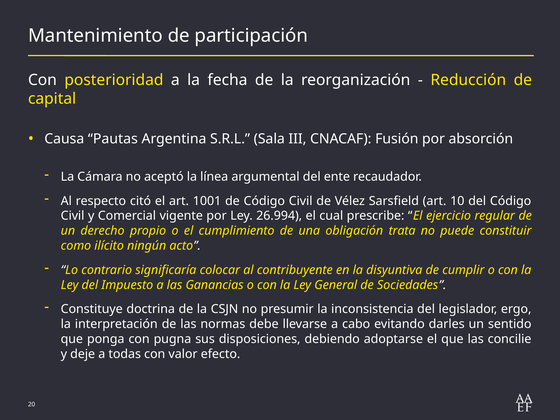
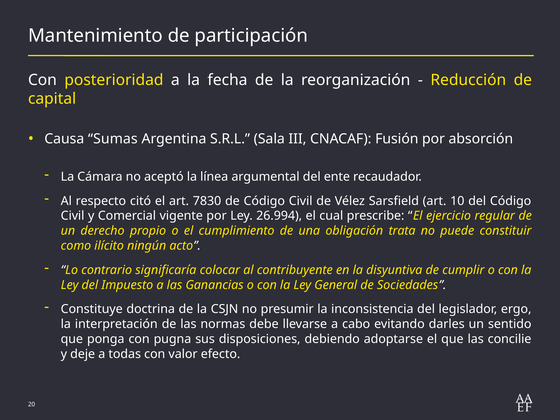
Pautas: Pautas -> Sumas (113, 139)
1001: 1001 -> 7830 (207, 201)
